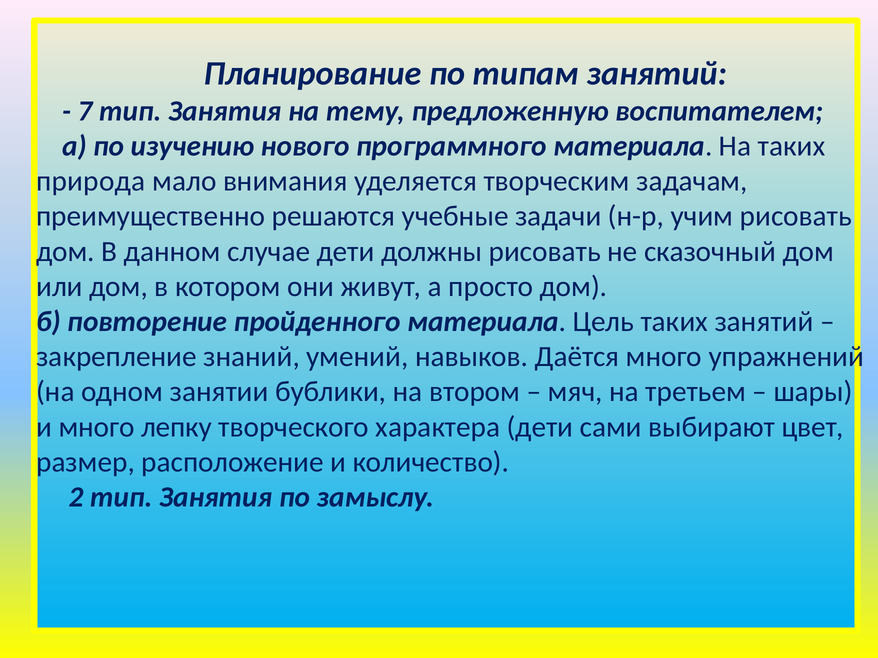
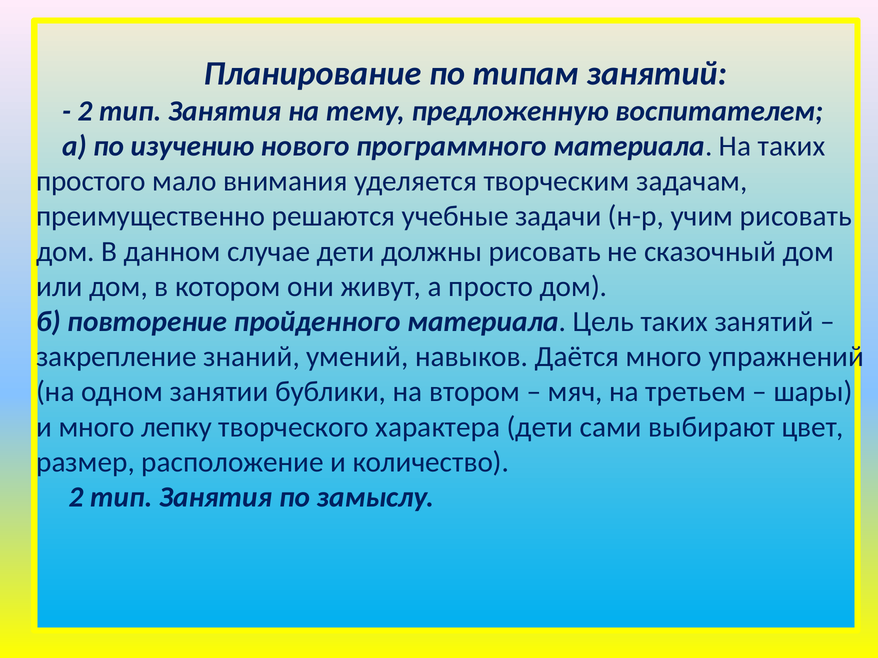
7: 7 -> 2 (85, 111)
природа: природа -> простого (91, 181)
